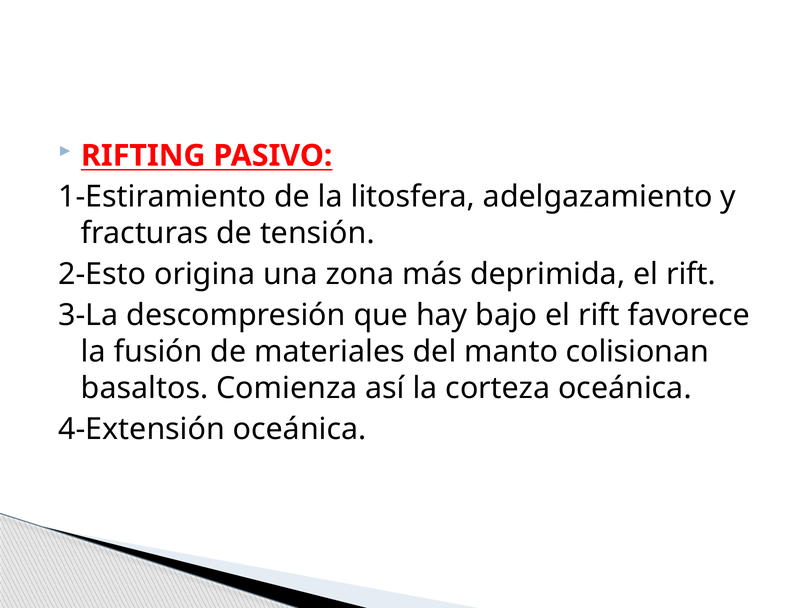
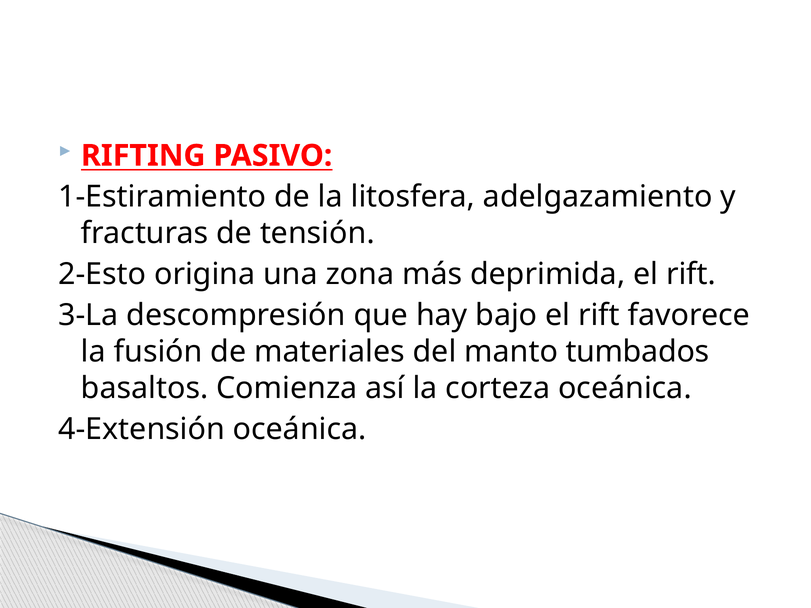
colisionan: colisionan -> tumbados (637, 352)
